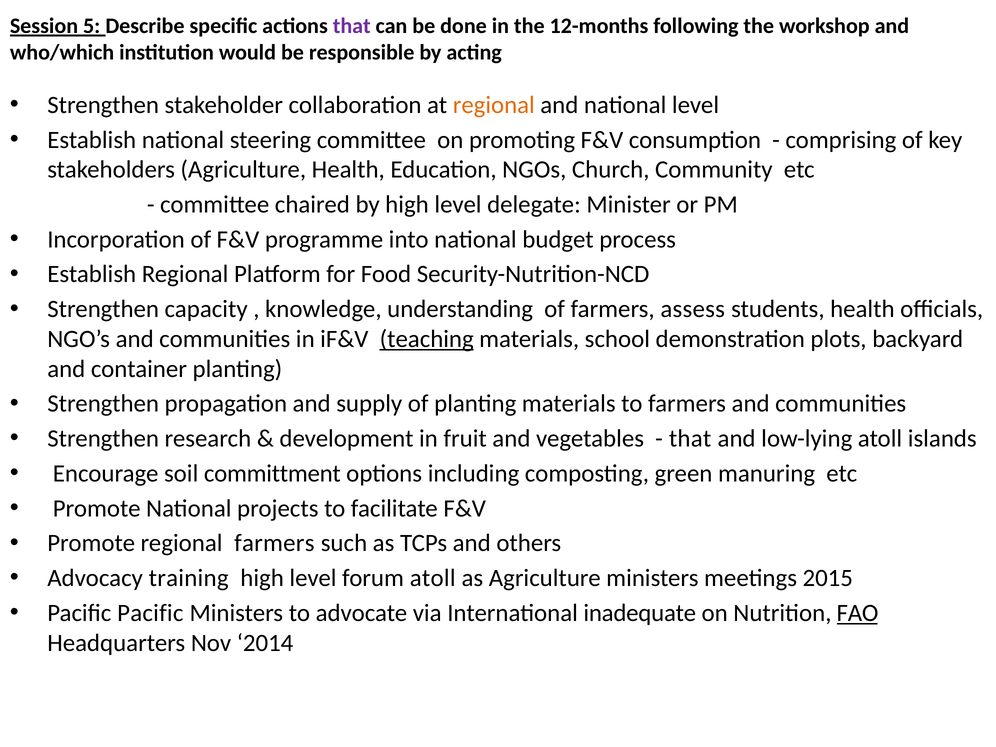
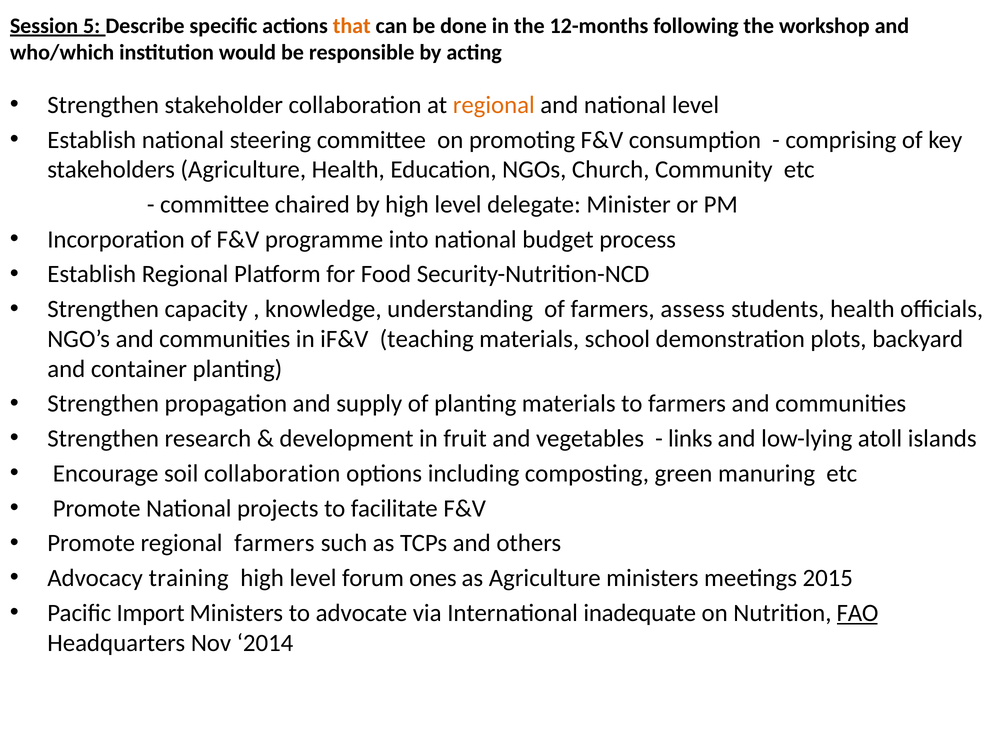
that colour: purple -> orange (352, 26)
teaching underline: present -> none (427, 339)
that: that -> links (690, 439)
soil committment: committment -> collaboration (272, 473)
forum atoll: atoll -> ones (433, 578)
Pacific Pacific: Pacific -> Import (151, 613)
